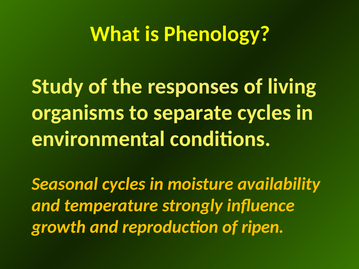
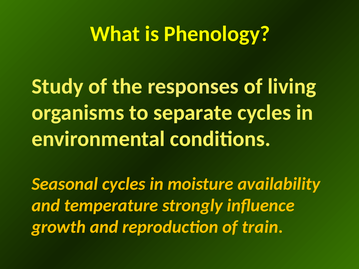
ripen: ripen -> train (263, 227)
